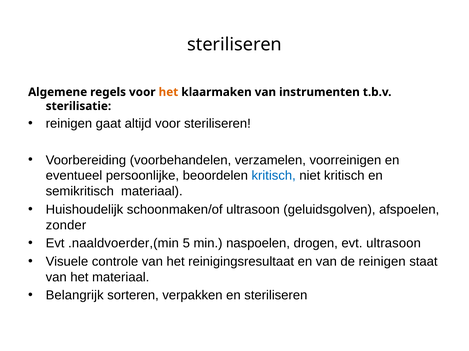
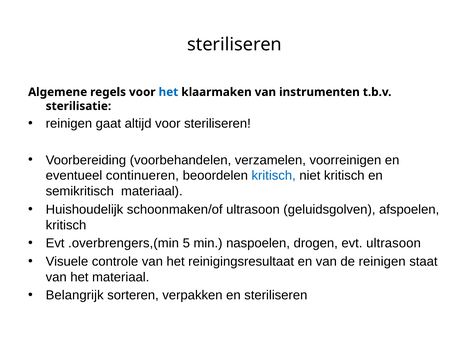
het colour: orange -> blue (168, 92)
persoonlijke: persoonlijke -> continueren (142, 176)
zonder: zonder -> kritisch (66, 226)
.naaldvoerder,(min: .naaldvoerder,(min -> .overbrengers,(min (124, 244)
